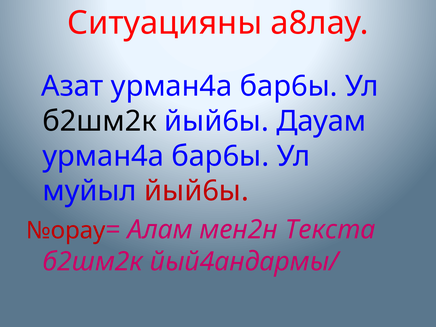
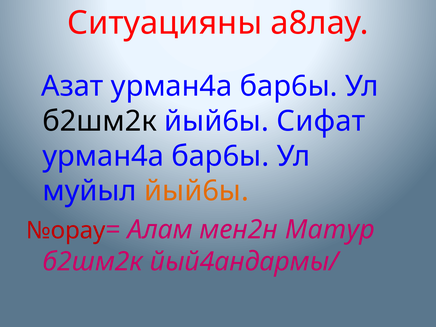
Дауам: Дауам -> Сифат (321, 121)
йый6ы colour: red -> orange (197, 191)
Текста: Текста -> Матур (330, 230)
